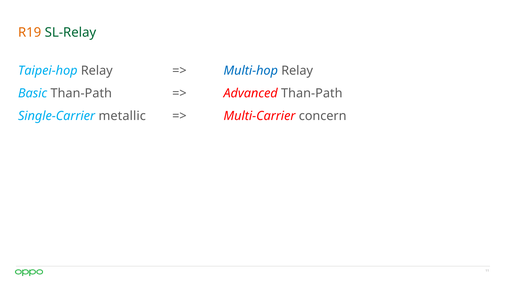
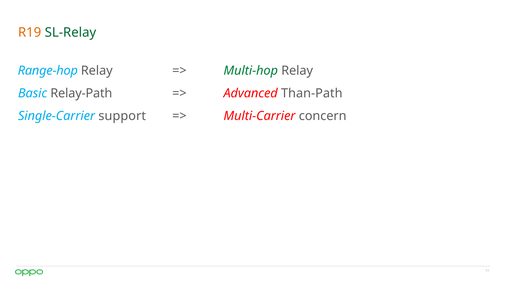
Taipei-hop: Taipei-hop -> Range-hop (48, 70)
Multi-hop colour: blue -> green (251, 70)
Basic Than-Path: Than-Path -> Relay-Path (81, 93)
metallic: metallic -> support (122, 116)
